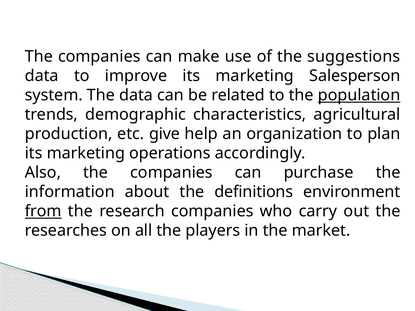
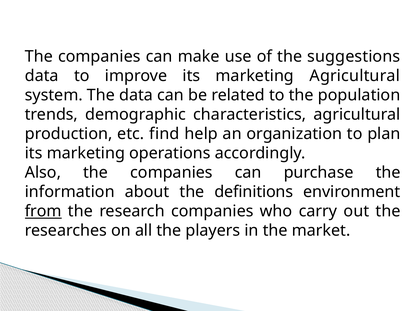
marketing Salesperson: Salesperson -> Agricultural (355, 76)
population underline: present -> none (359, 95)
give: give -> find (164, 134)
